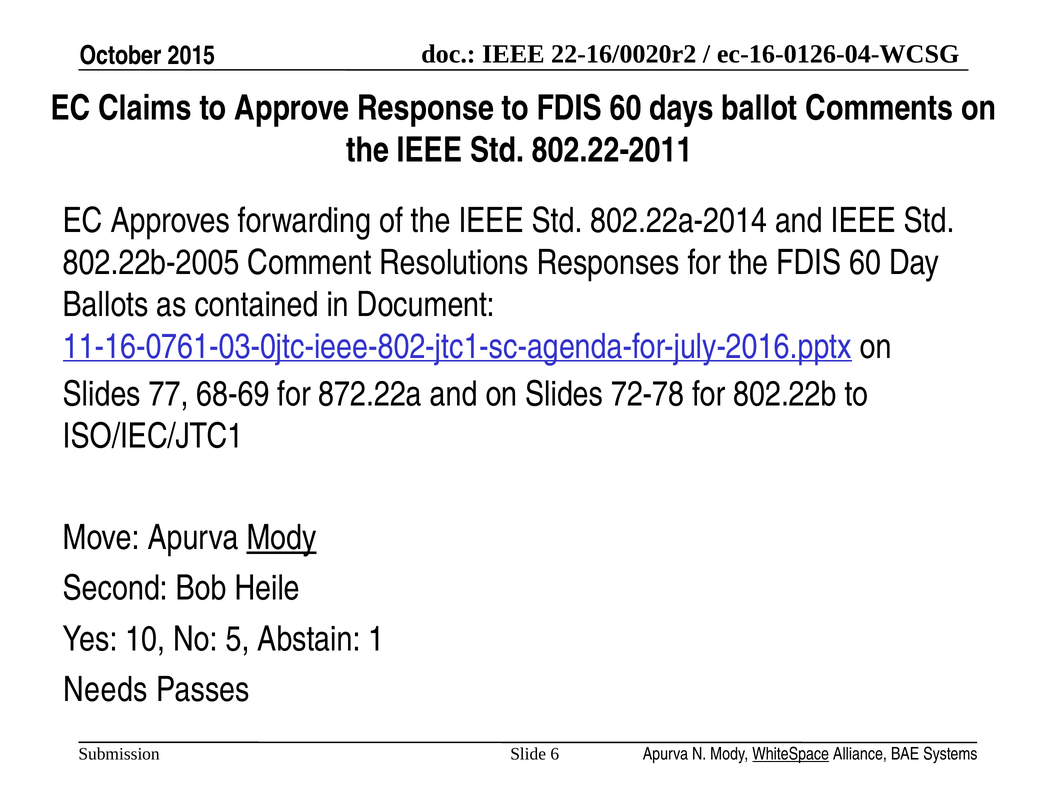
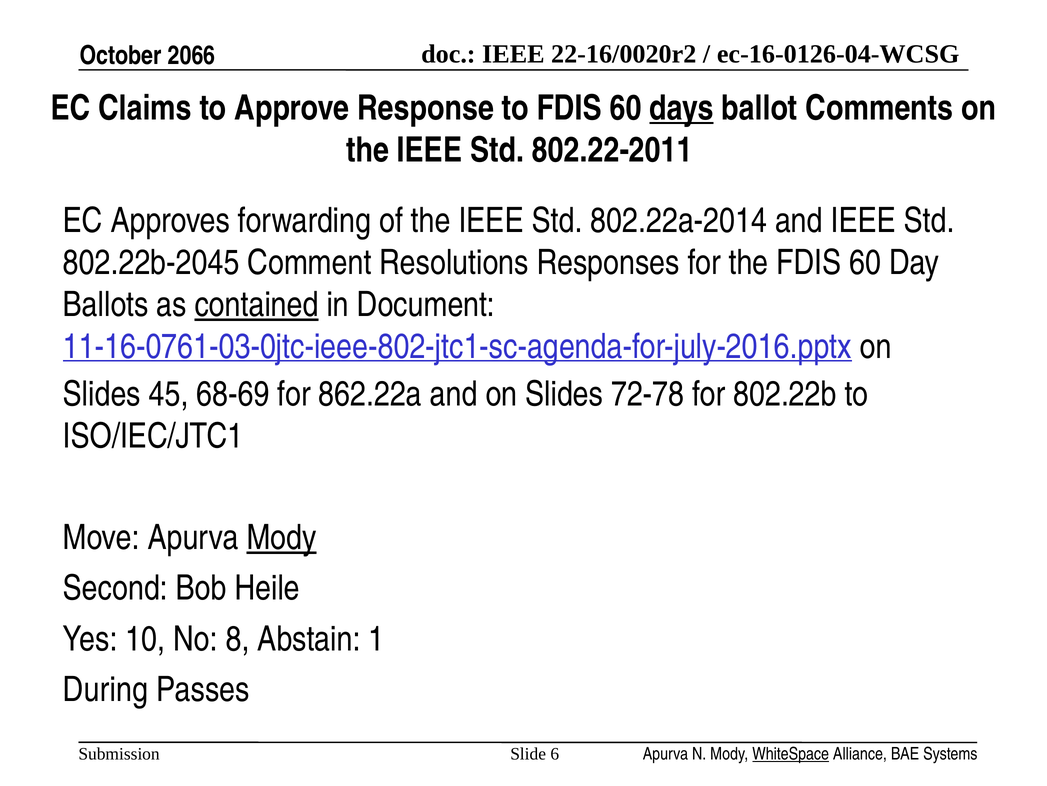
2015: 2015 -> 2066 (192, 56)
days underline: none -> present (682, 108)
802.22b-2005: 802.22b-2005 -> 802.22b-2045 (151, 263)
contained underline: none -> present (257, 304)
77: 77 -> 45 (169, 394)
872.22a: 872.22a -> 862.22a (370, 394)
5: 5 -> 8 (238, 638)
Needs: Needs -> During (106, 689)
